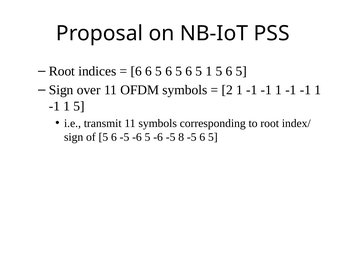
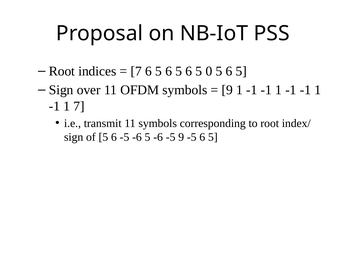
6: 6 -> 7 (136, 71)
5 1: 1 -> 0 (209, 71)
2: 2 -> 9 (227, 90)
-1 1 5: 5 -> 7 (79, 106)
-5 8: 8 -> 9 (181, 137)
